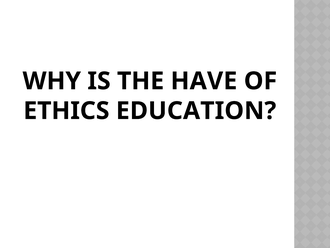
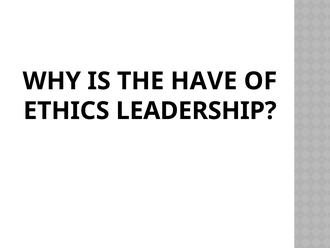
EDUCATION: EDUCATION -> LEADERSHIP (196, 111)
